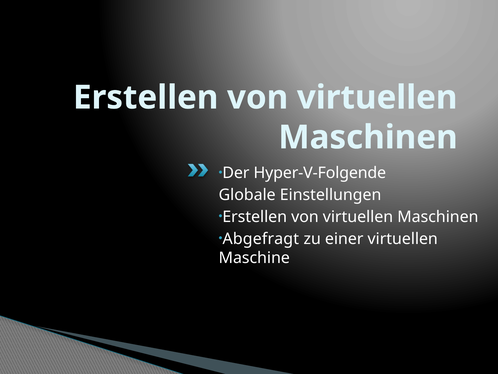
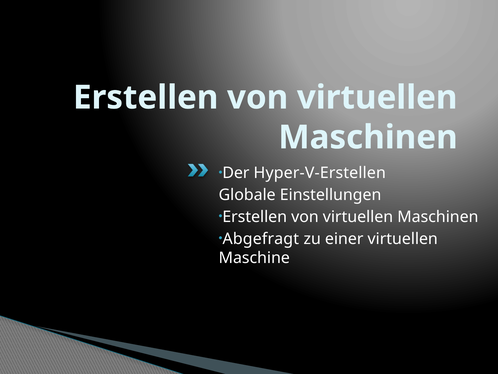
Hyper-V-Folgende: Hyper-V-Folgende -> Hyper-V-Erstellen (320, 173)
